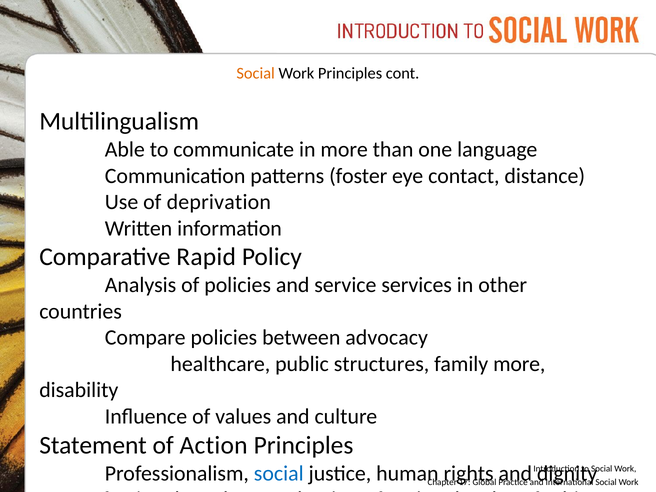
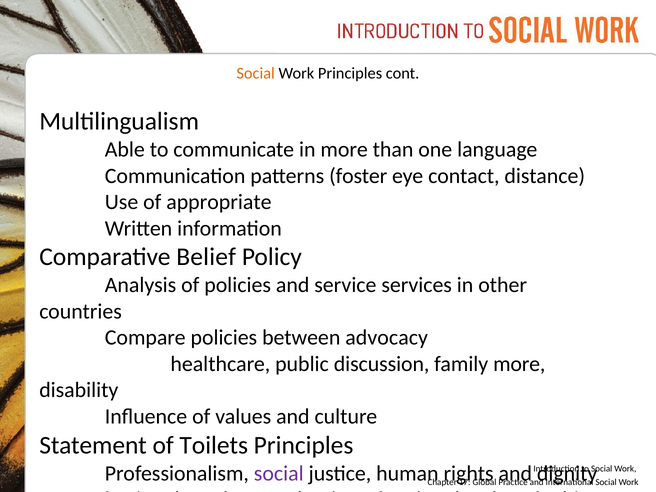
deprivation: deprivation -> appropriate (219, 202)
Rapid: Rapid -> Belief (206, 257)
structures: structures -> discussion (382, 364)
Action: Action -> Toilets (214, 445)
social colour: blue -> purple (279, 473)
